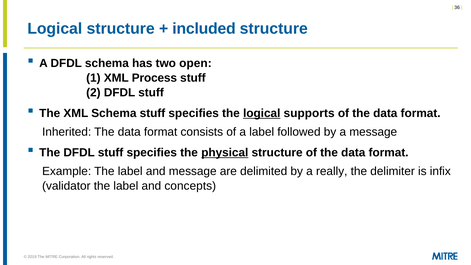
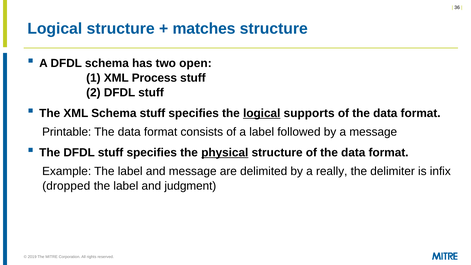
included: included -> matches (204, 29)
Inherited: Inherited -> Printable (67, 132)
validator: validator -> dropped (66, 186)
concepts: concepts -> judgment (190, 186)
